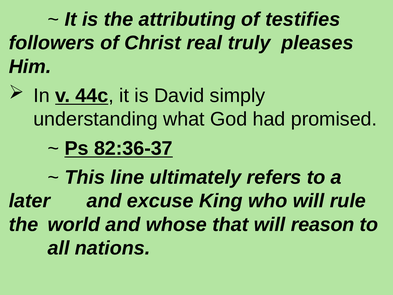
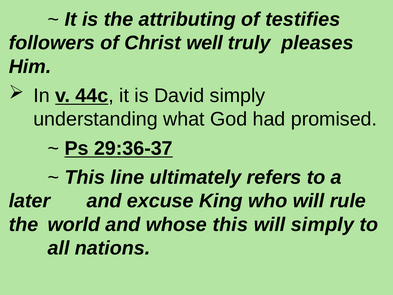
real: real -> well (205, 43)
82:36-37: 82:36-37 -> 29:36-37 (133, 148)
whose that: that -> this (230, 224)
will reason: reason -> simply (322, 224)
